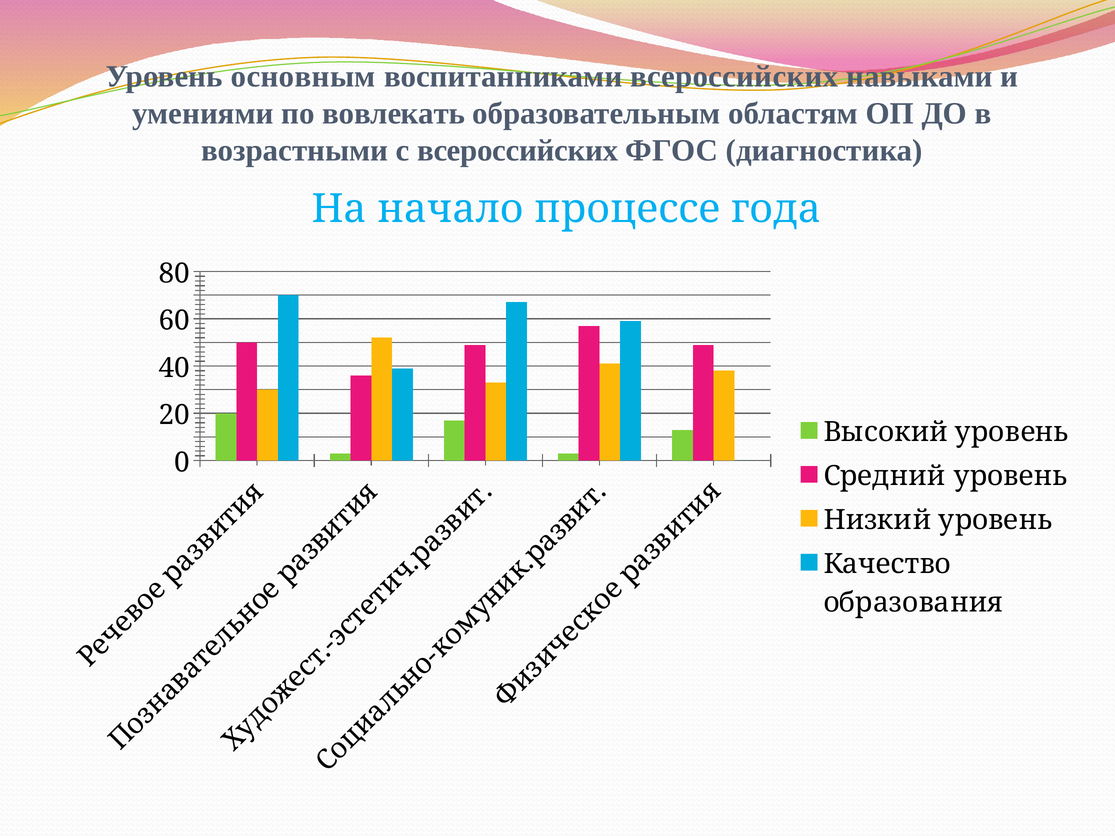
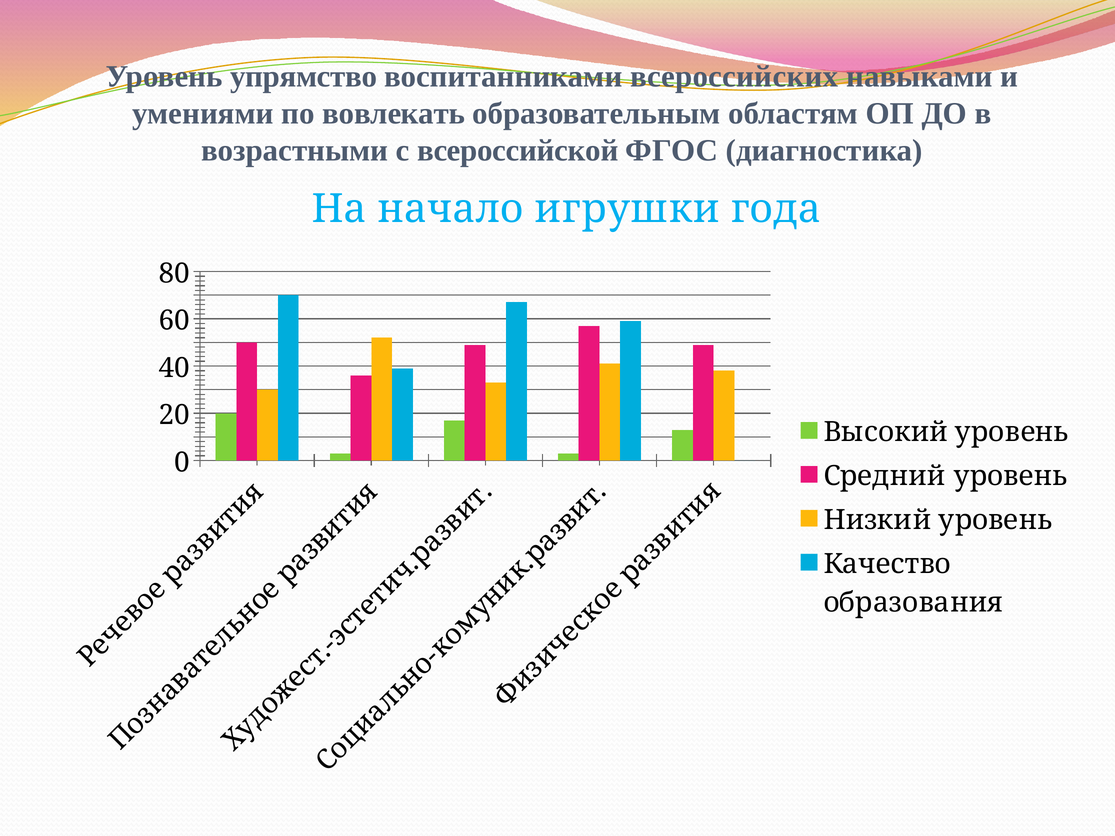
основным: основным -> упрямство (304, 76)
с всероссийских: всероссийских -> всероссийской (518, 151)
процессе: процессе -> игрушки (627, 209)
